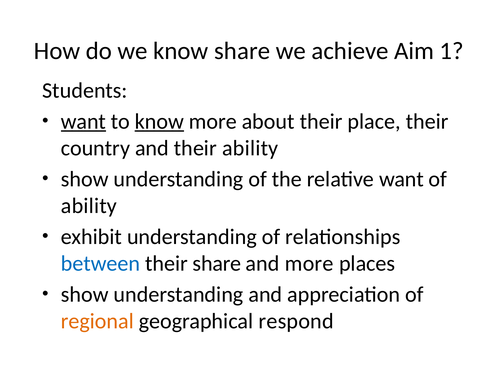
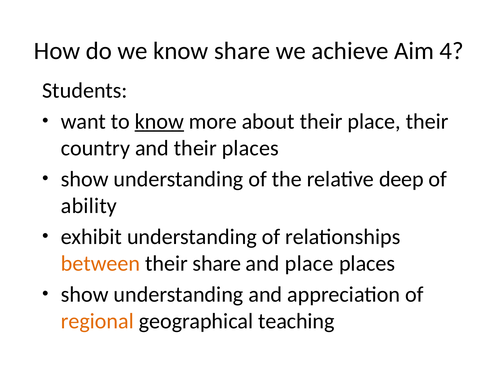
1: 1 -> 4 (452, 51)
want underline: present -> none (83, 121)
their ability: ability -> places (250, 148)
relative want: want -> deep (401, 179)
between colour: blue -> orange (101, 263)
and more: more -> place (309, 263)
respond: respond -> teaching (296, 321)
